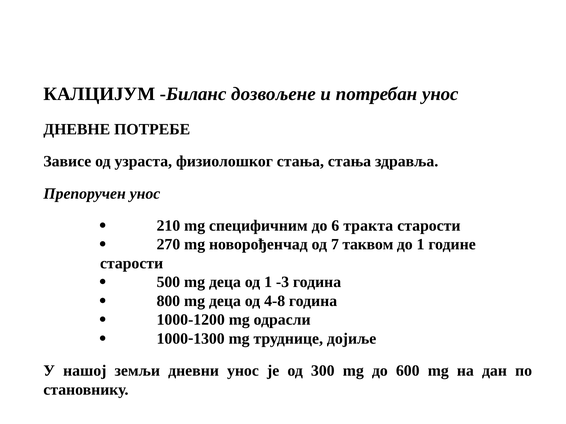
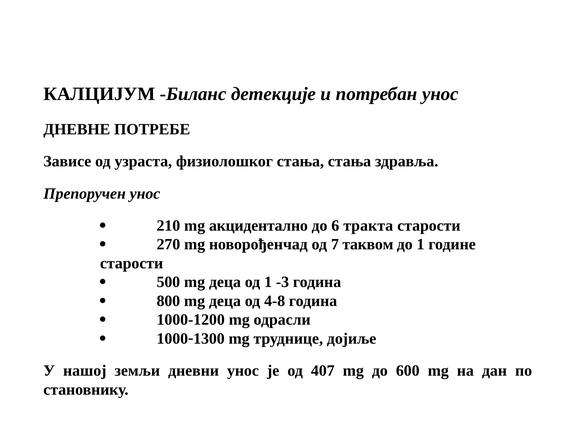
дозвољене: дозвољене -> детекције (274, 94)
специфичним: специфичним -> акцидентално (258, 226)
300: 300 -> 407 (323, 371)
